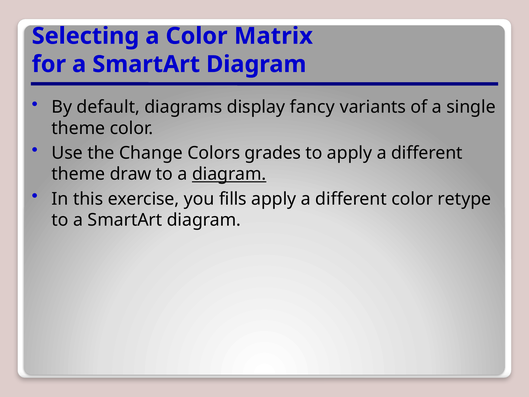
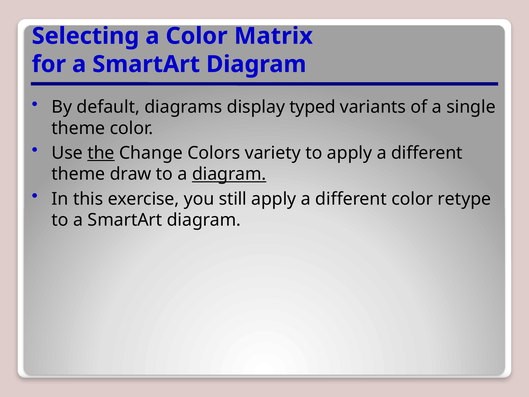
fancy: fancy -> typed (312, 107)
the underline: none -> present (101, 153)
grades: grades -> variety (273, 153)
fills: fills -> still (233, 199)
